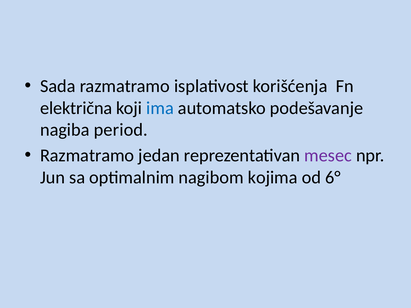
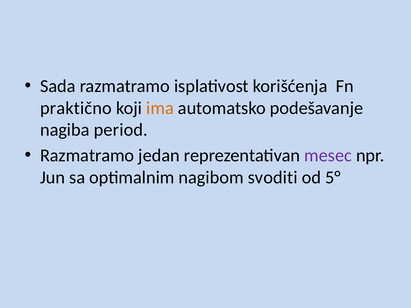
električna: električna -> praktično (76, 108)
ima colour: blue -> orange (160, 108)
kojima: kojima -> svoditi (273, 178)
6°: 6° -> 5° (333, 178)
